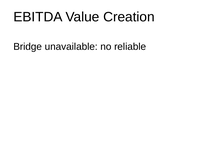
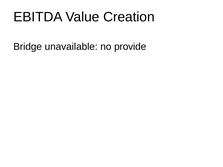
reliable: reliable -> provide (130, 47)
